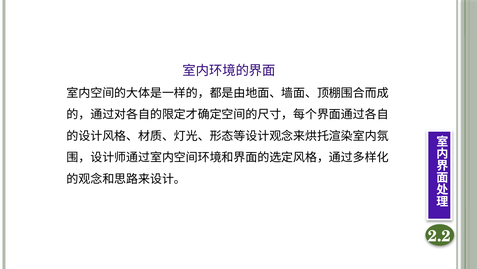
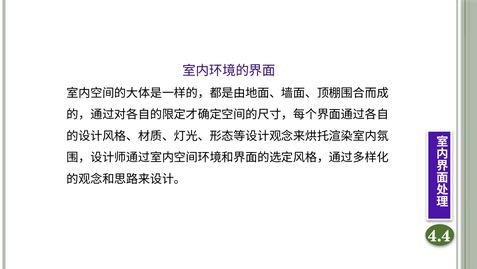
2.2: 2.2 -> 4.4 (439, 236)
